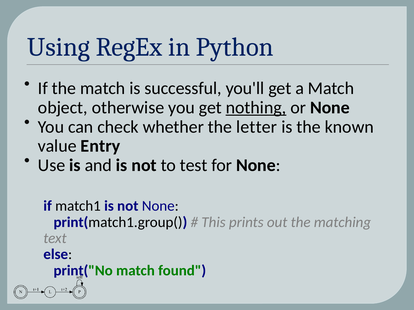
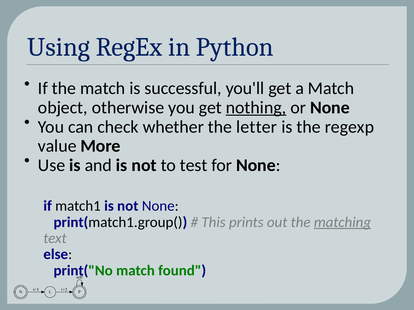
known: known -> regexp (349, 127)
Entry: Entry -> More (101, 146)
matching underline: none -> present (342, 223)
